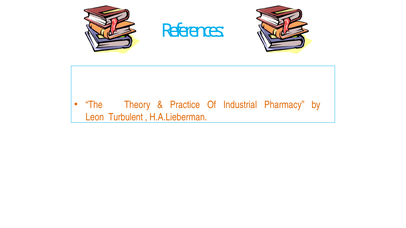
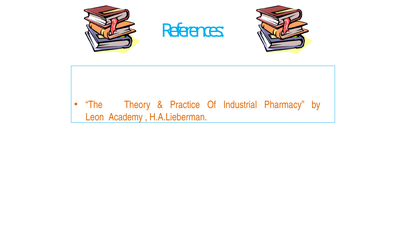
Turbulent: Turbulent -> Academy (126, 117)
